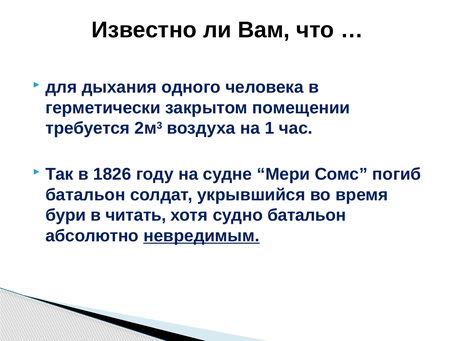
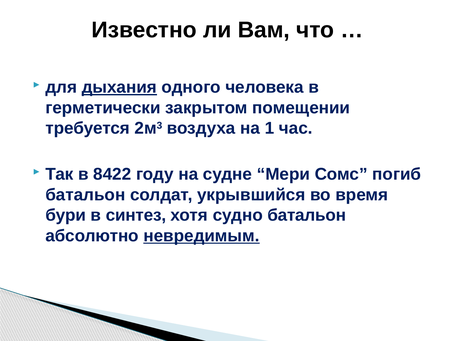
дыхания underline: none -> present (119, 87)
1826: 1826 -> 8422 (112, 174)
читать: читать -> синтез (136, 215)
